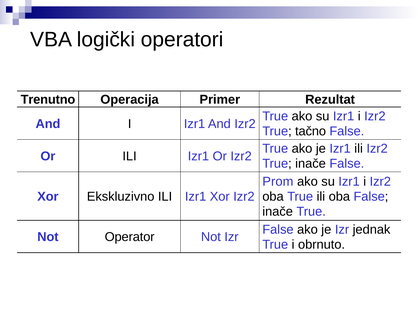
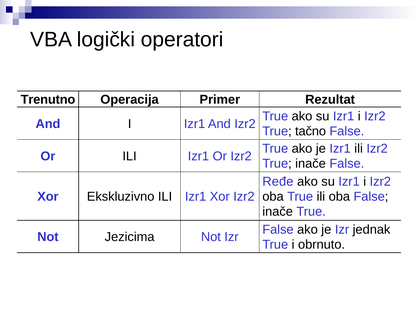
Prom: Prom -> Ređe (278, 182)
Operator: Operator -> Jezicima (130, 237)
